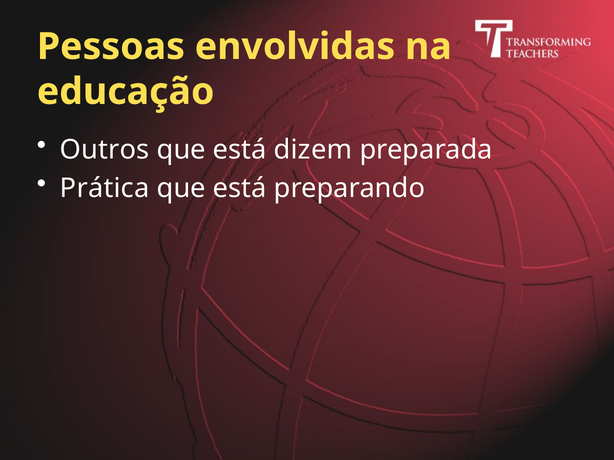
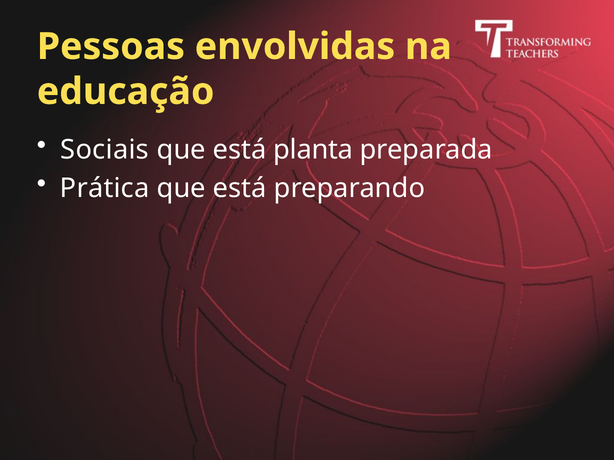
Outros: Outros -> Sociais (105, 150)
dizem: dizem -> planta (313, 150)
